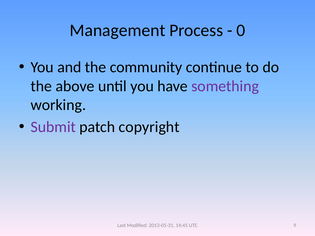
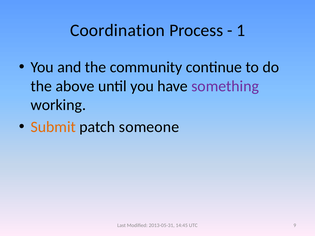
Management: Management -> Coordination (117, 30)
0: 0 -> 1 (241, 30)
Submit colour: purple -> orange (53, 127)
copyright: copyright -> someone (149, 127)
